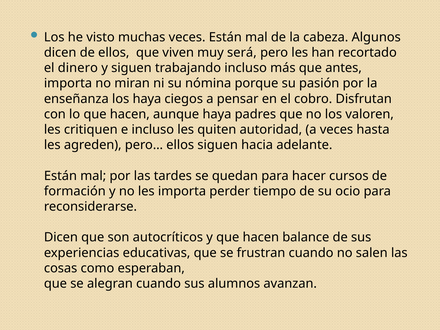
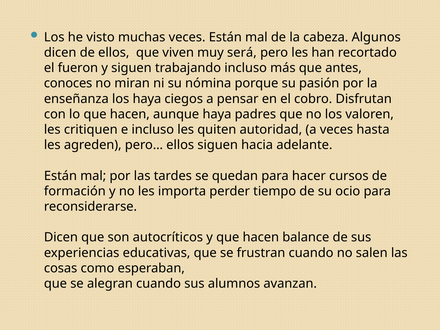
dinero: dinero -> fueron (78, 68)
importa: importa -> conoces (68, 83)
